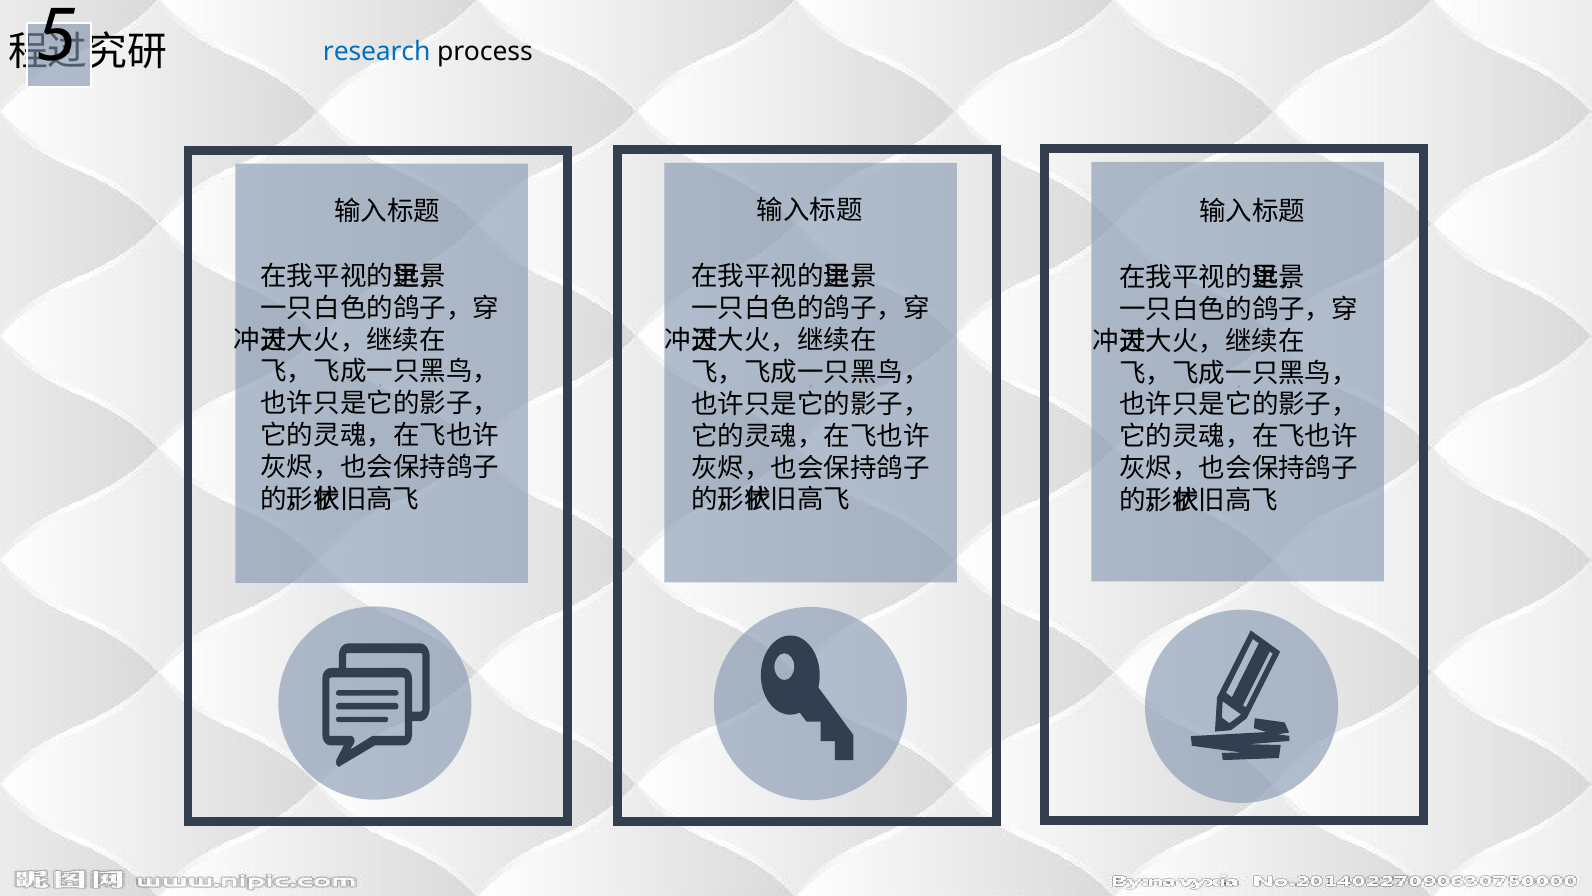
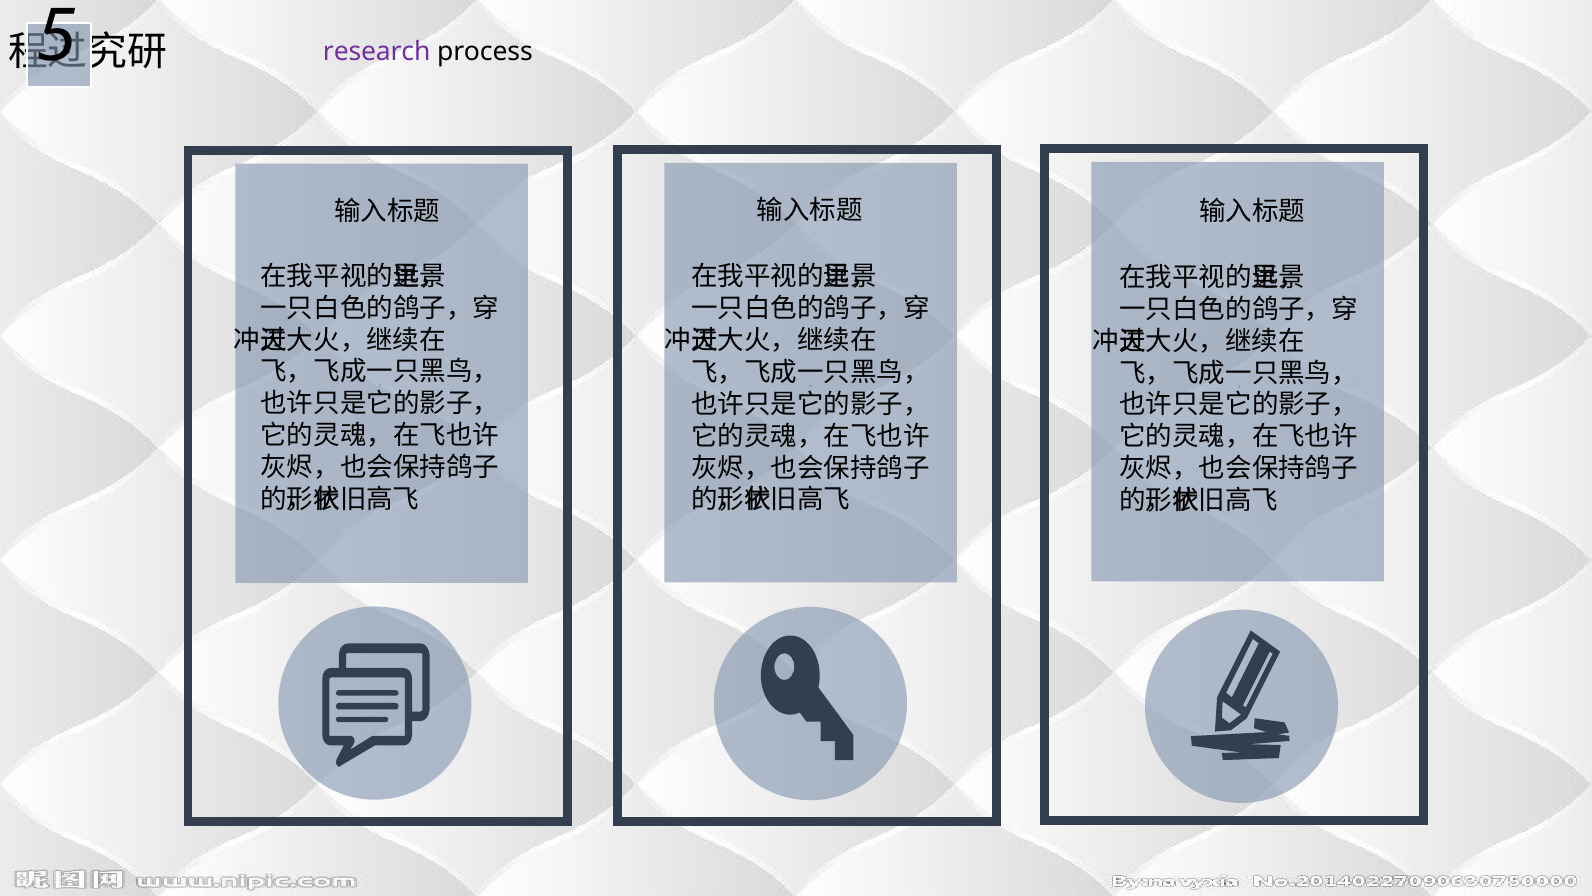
research colour: blue -> purple (377, 52)
